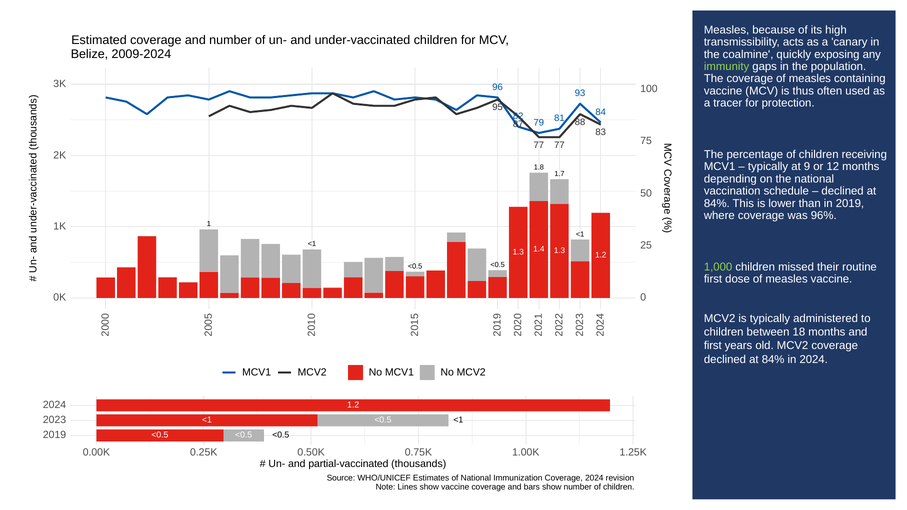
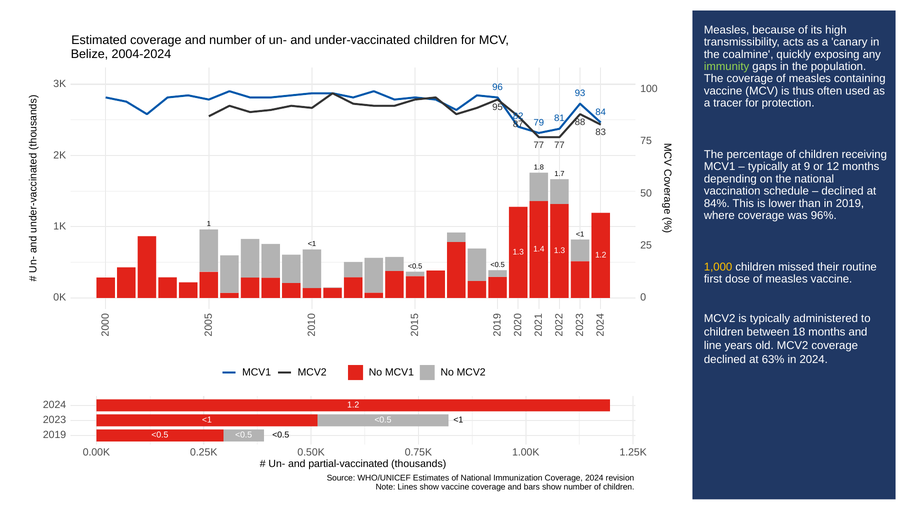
2009-2024: 2009-2024 -> 2004-2024 (141, 54)
1,000 colour: light green -> yellow (718, 267)
first: first -> line (713, 346)
84%: 84% -> 63% (773, 359)
